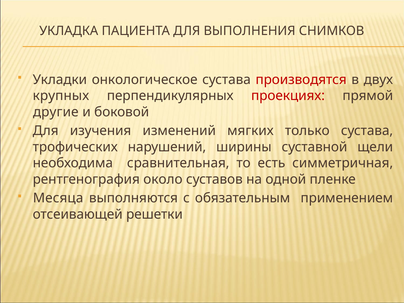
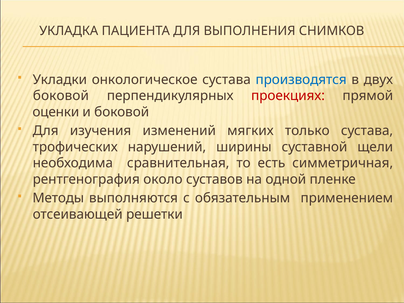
производятся colour: red -> blue (301, 80)
крупных: крупных -> боковой (61, 96)
другие: другие -> оценки (56, 112)
Месяца: Месяца -> Методы (58, 198)
